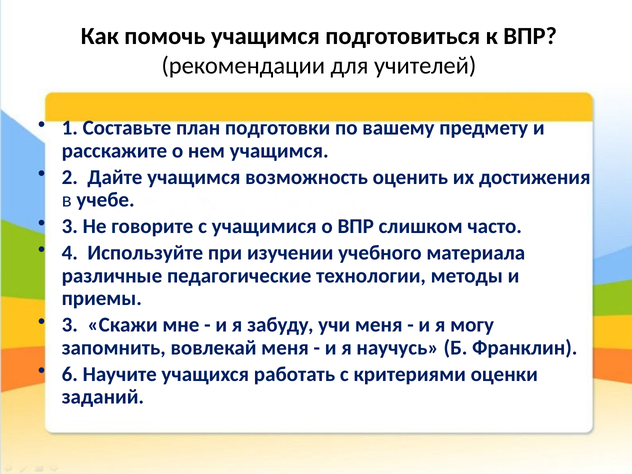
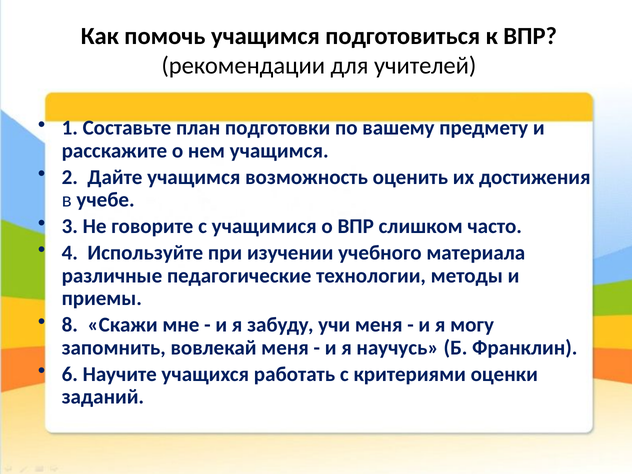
3: 3 -> 8 (70, 325)
